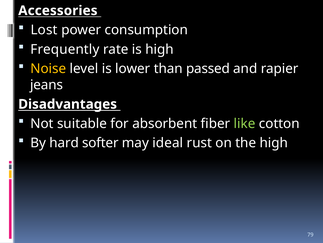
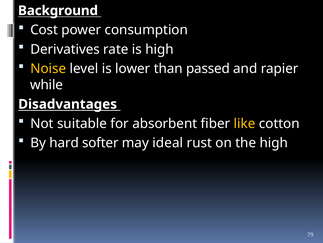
Accessories: Accessories -> Background (58, 11)
Lost: Lost -> Cost (44, 30)
Frequently: Frequently -> Derivatives (65, 49)
jeans: jeans -> while (47, 85)
like colour: light green -> yellow (245, 123)
